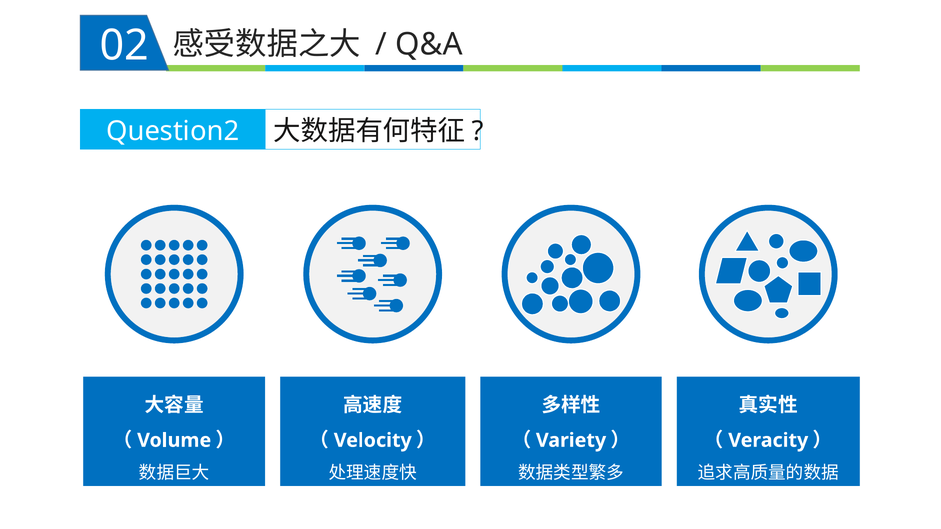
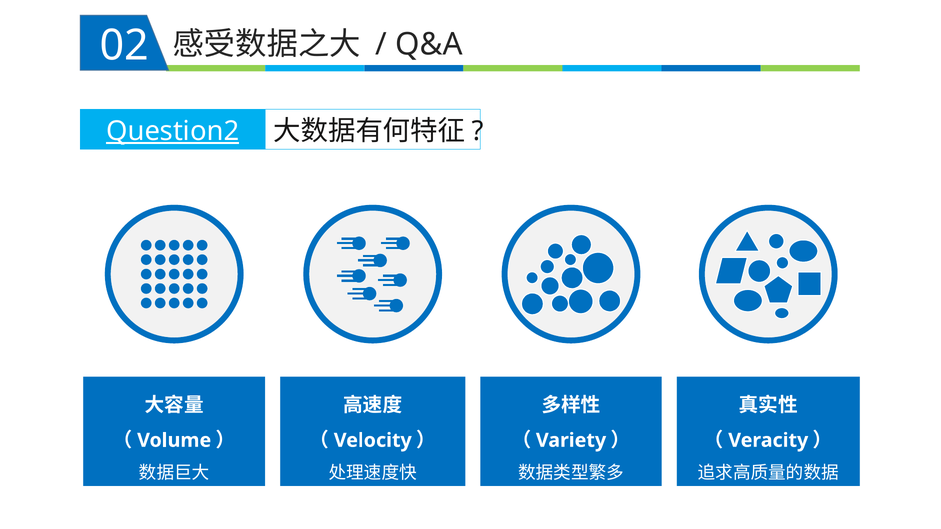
Question2 underline: none -> present (173, 131)
